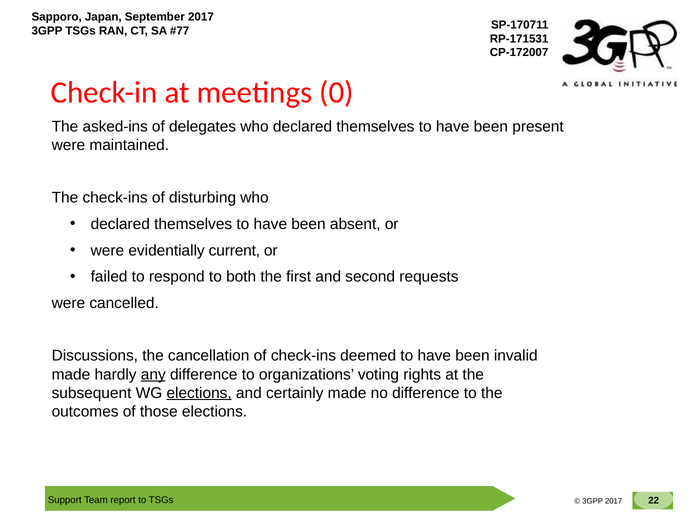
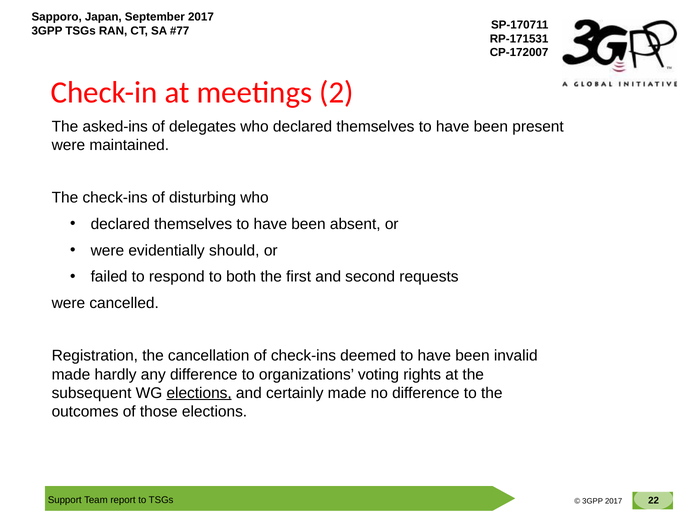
0: 0 -> 2 (336, 92)
current: current -> should (234, 250)
Discussions: Discussions -> Registration (95, 356)
any underline: present -> none (153, 374)
